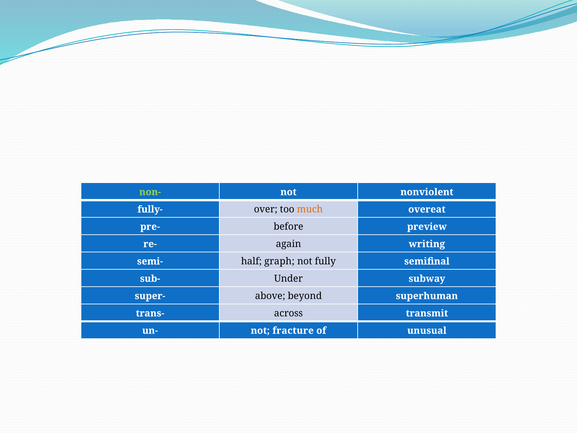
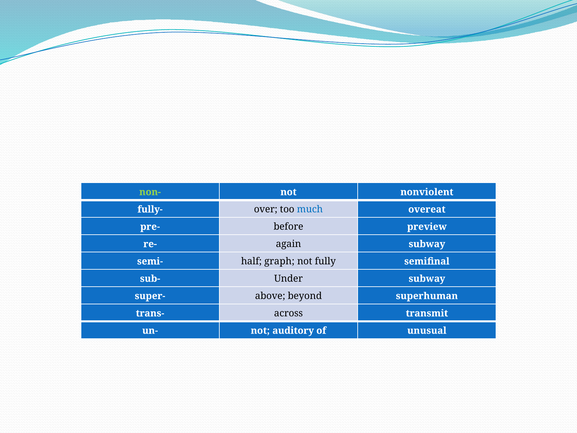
much colour: orange -> blue (310, 209)
again writing: writing -> subway (427, 244)
fracture: fracture -> auditory (293, 330)
